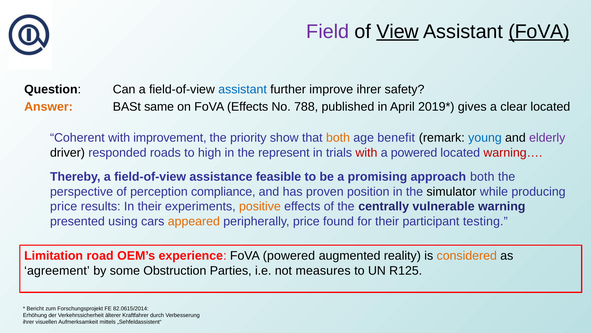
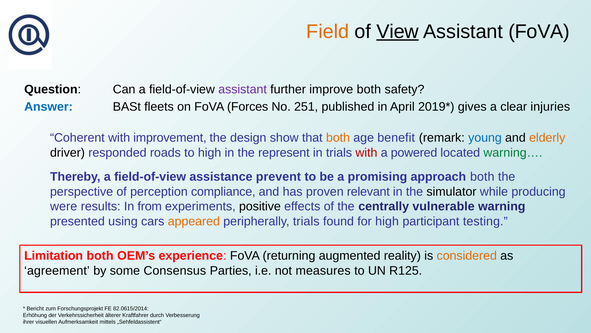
Field colour: purple -> orange (328, 32)
FoVA underline: present -> none (539, 32)
assistant colour: blue -> purple (243, 89)
improve ihrer: ihrer -> both (369, 89)
Answer colour: orange -> blue (48, 107)
same: same -> fleets (159, 107)
FoVA Effects: Effects -> Forces (248, 107)
788: 788 -> 251 (306, 107)
clear located: located -> injuries (550, 107)
priority: priority -> design (248, 138)
elderly colour: purple -> orange (547, 138)
warning… colour: red -> green (513, 152)
feasible: feasible -> prevent (278, 177)
position: position -> relevant (368, 191)
price: price -> were (64, 206)
In their: their -> from (150, 206)
positive colour: orange -> black (260, 206)
peripherally price: price -> trials (306, 221)
for their: their -> high (387, 221)
Limitation road: road -> both (100, 255)
FoVA powered: powered -> returning (289, 255)
Obstruction: Obstruction -> Consensus (175, 270)
